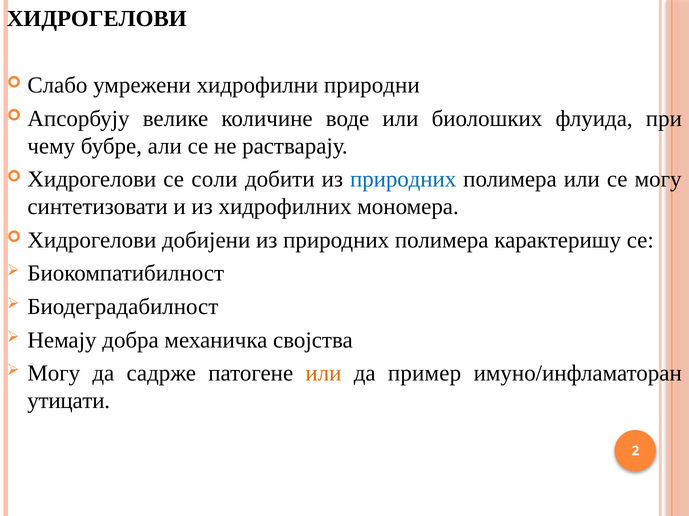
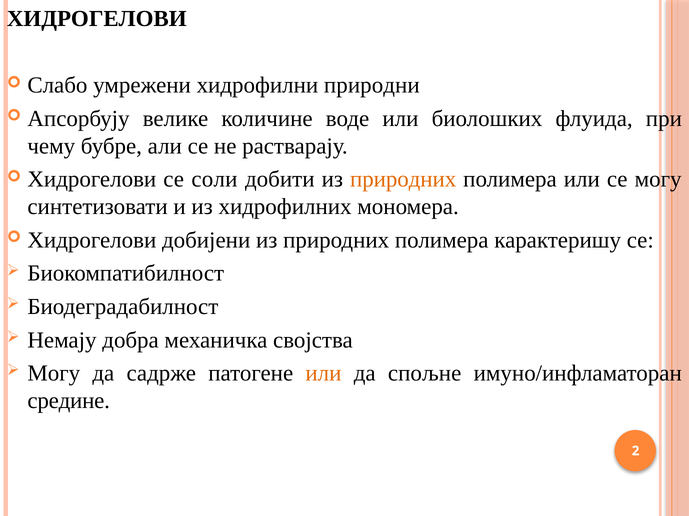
природних colour: blue -> orange (403, 180)
пример: пример -> спољне (425, 374)
утицати: утицати -> средине (69, 401)
